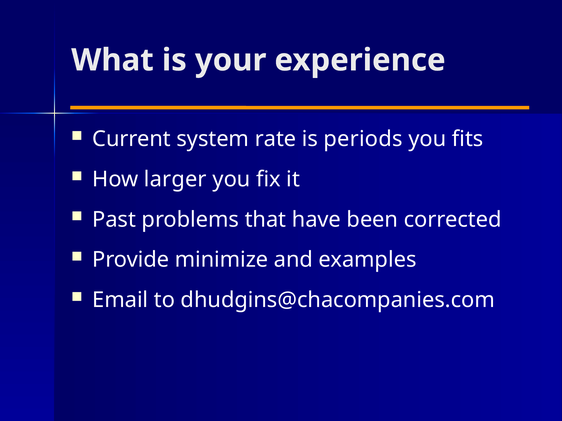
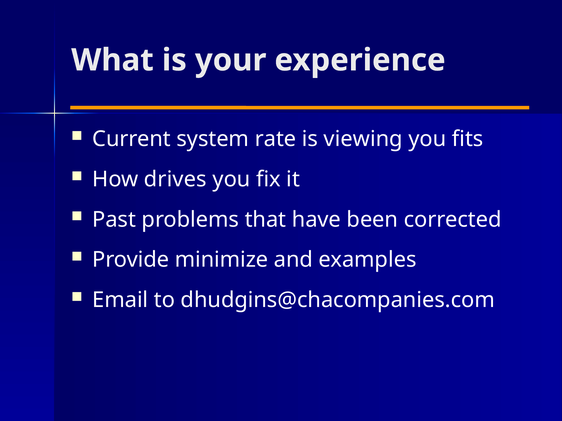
periods: periods -> viewing (363, 139)
larger: larger -> drives (175, 180)
